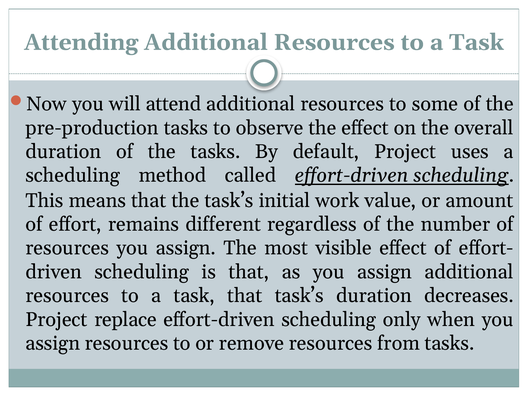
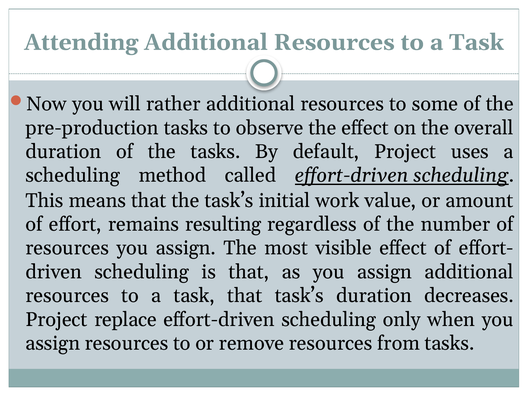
attend: attend -> rather (173, 104)
different: different -> resulting (223, 224)
